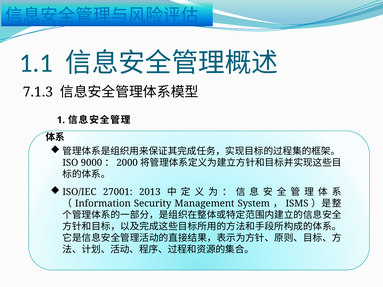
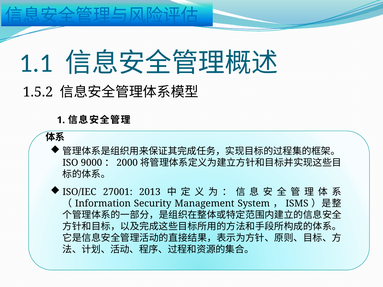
7.1.3: 7.1.3 -> 1.5.2 (38, 92)
